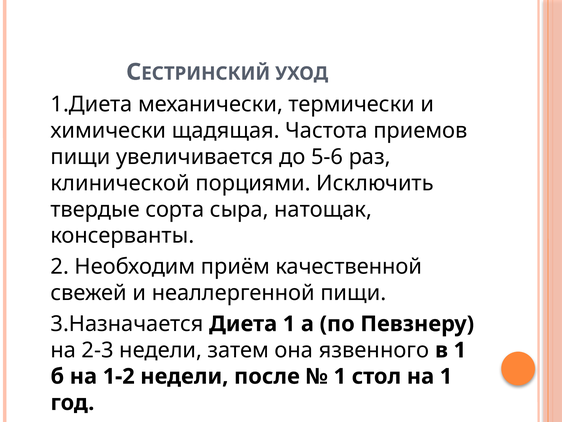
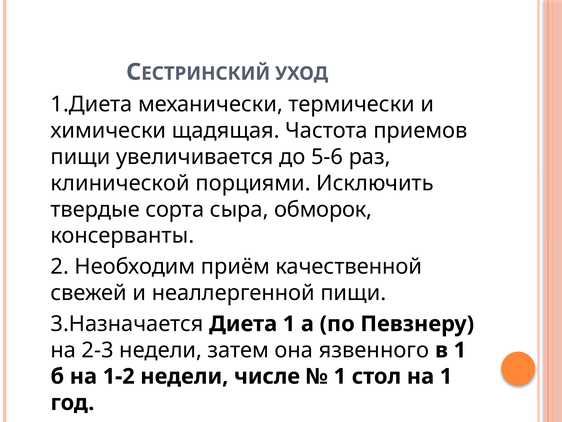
натощак: натощак -> обморок (323, 209)
после: после -> числе (267, 376)
